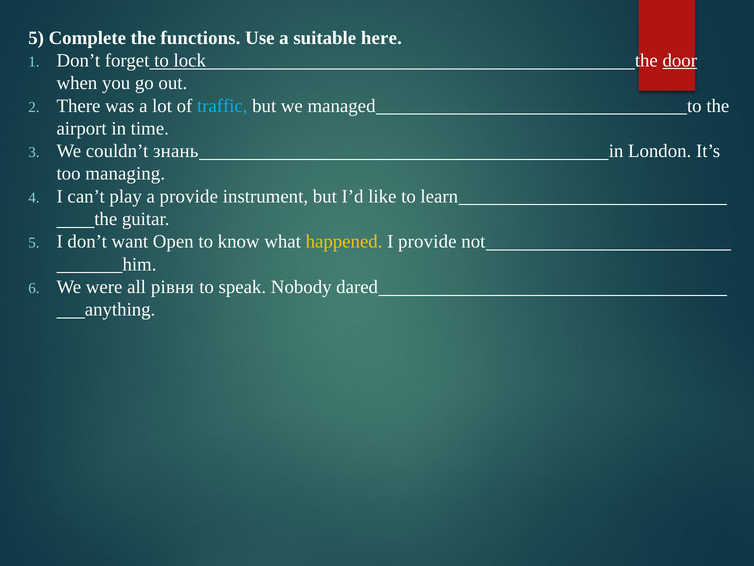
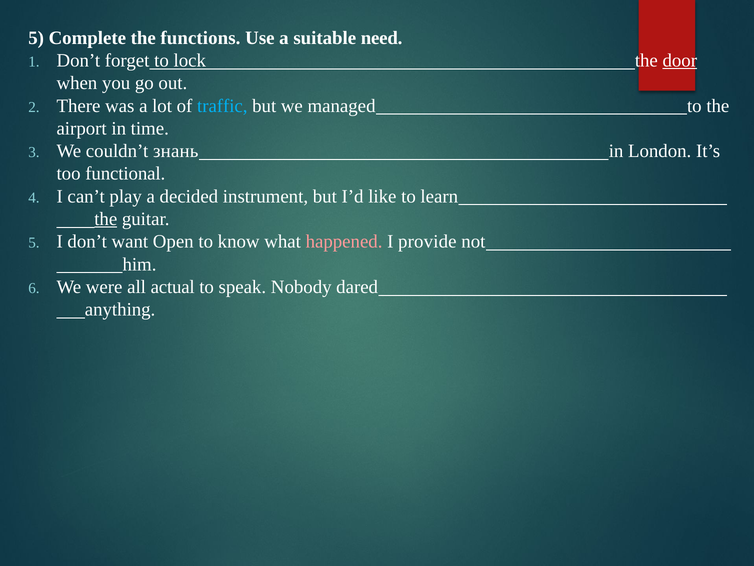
here: here -> need (382, 38)
managing: managing -> functional (125, 174)
a provide: provide -> decided (189, 196)
the underline: none -> present (106, 219)
happened colour: yellow -> pink (344, 241)
рівня: рівня -> actual (173, 287)
